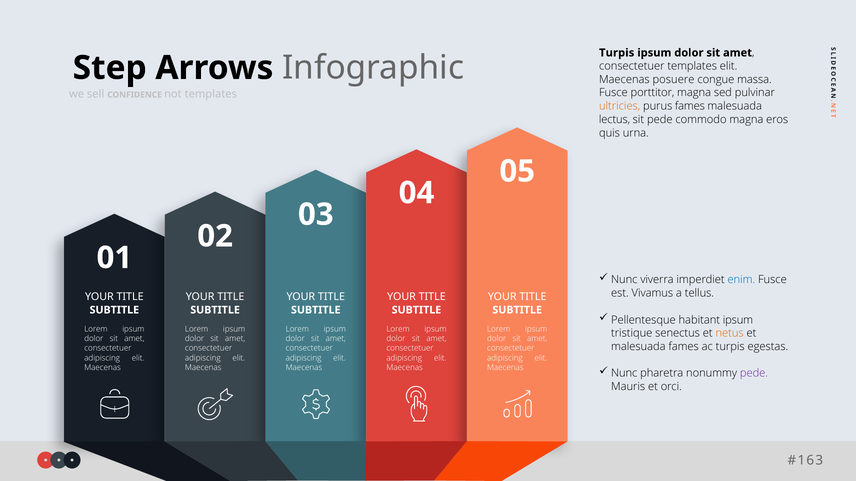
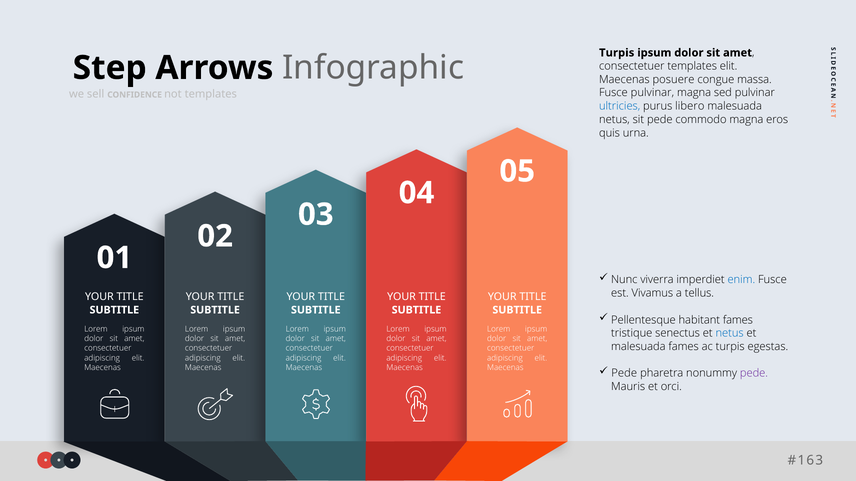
Fusce porttitor: porttitor -> pulvinar (652, 93)
ultricies colour: orange -> blue (620, 106)
purus fames: fames -> libero (690, 106)
lectus: lectus -> netus (614, 120)
habitant ipsum: ipsum -> fames (738, 320)
netus colour: orange -> blue (730, 334)
Nunc: Nunc -> Pede (624, 374)
